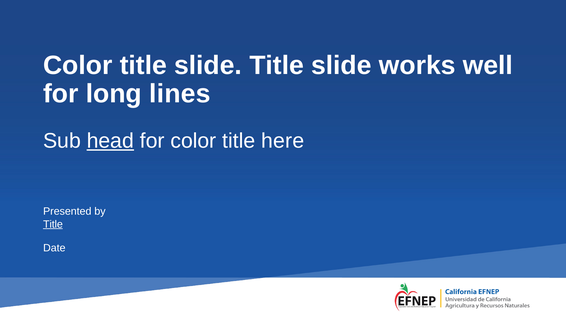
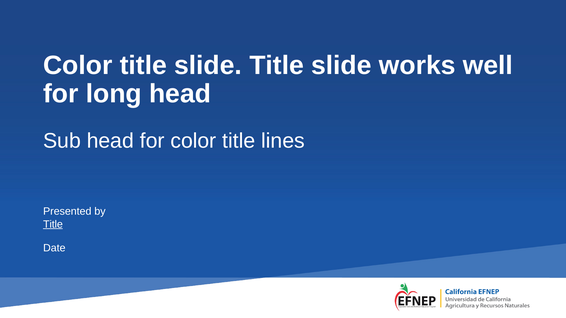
long lines: lines -> head (180, 94)
head underline: present -> none (110, 141)
here: here -> lines (283, 141)
